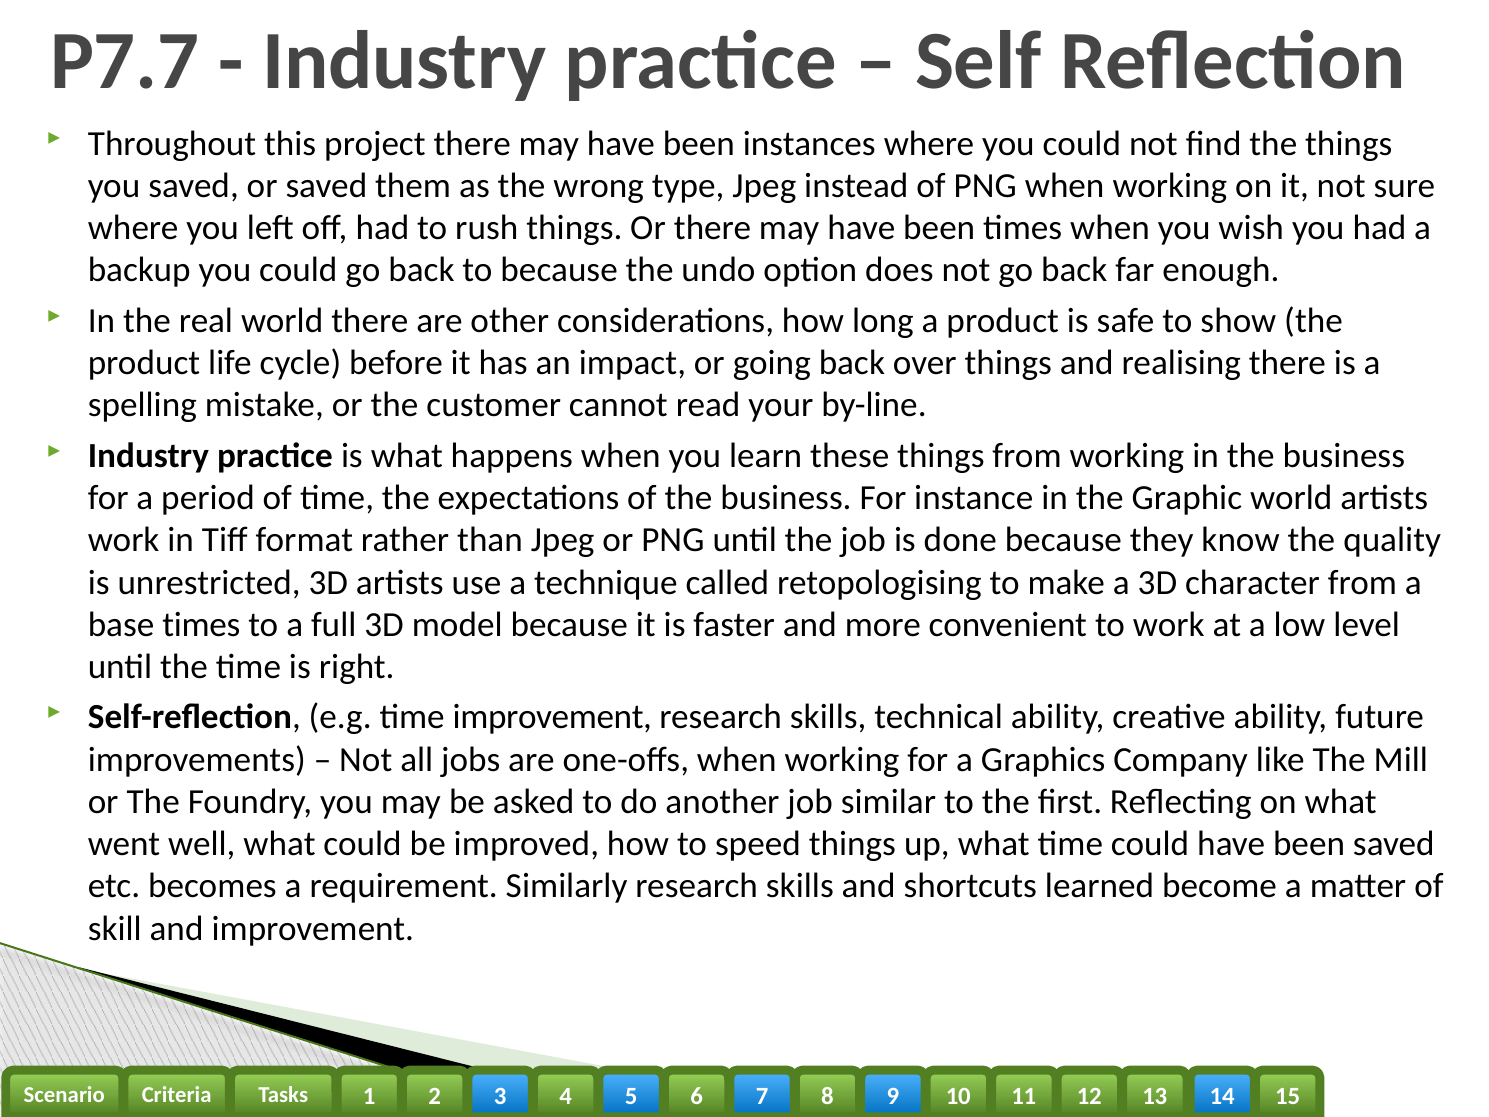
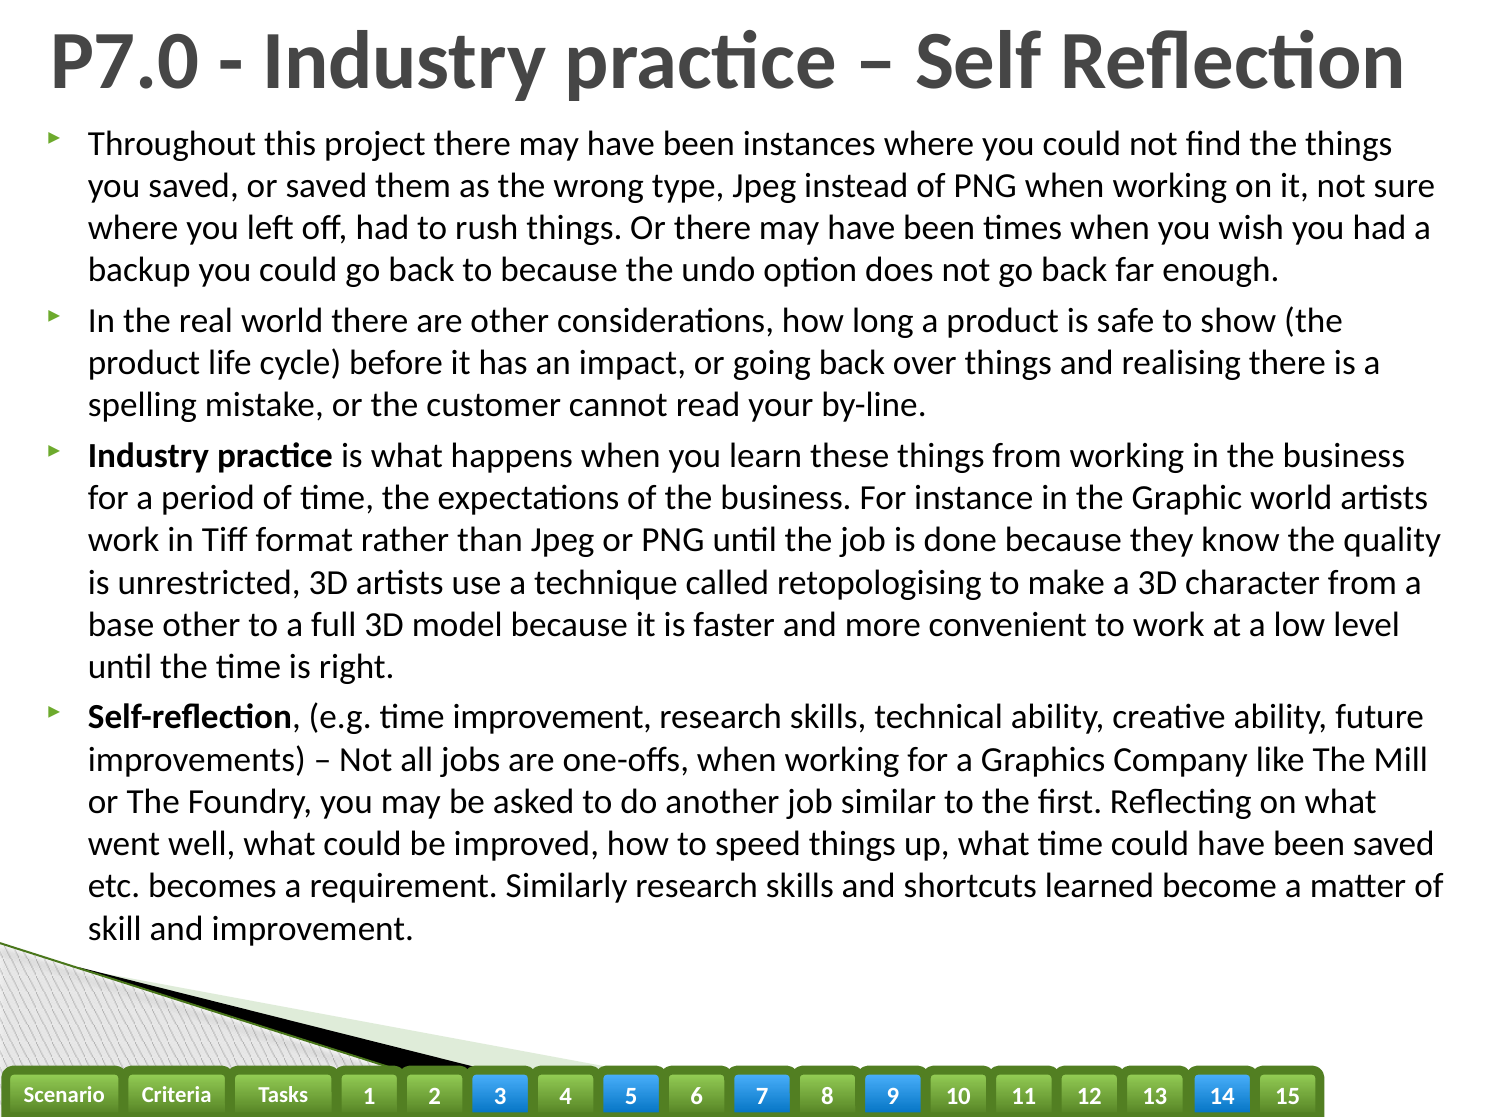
P7.7: P7.7 -> P7.0 (125, 62)
base times: times -> other (201, 624)
